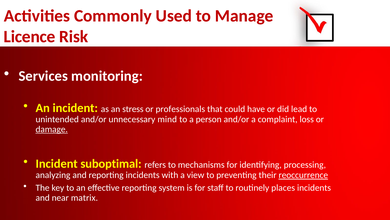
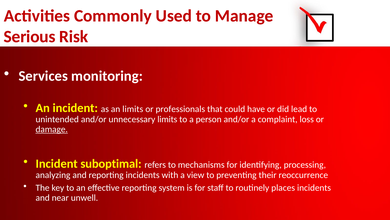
Licence: Licence -> Serious (30, 37)
an stress: stress -> limits (133, 109)
unnecessary mind: mind -> limits (167, 119)
reoccurrence underline: present -> none (303, 175)
matrix: matrix -> unwell (85, 197)
